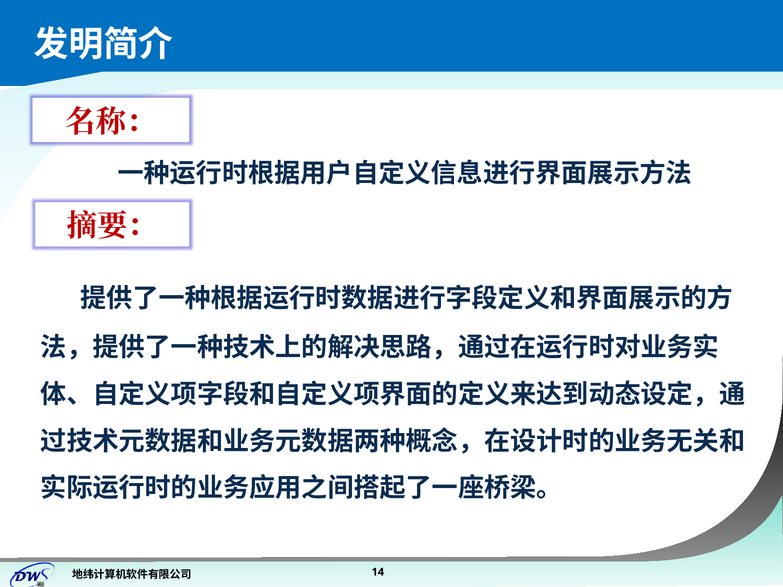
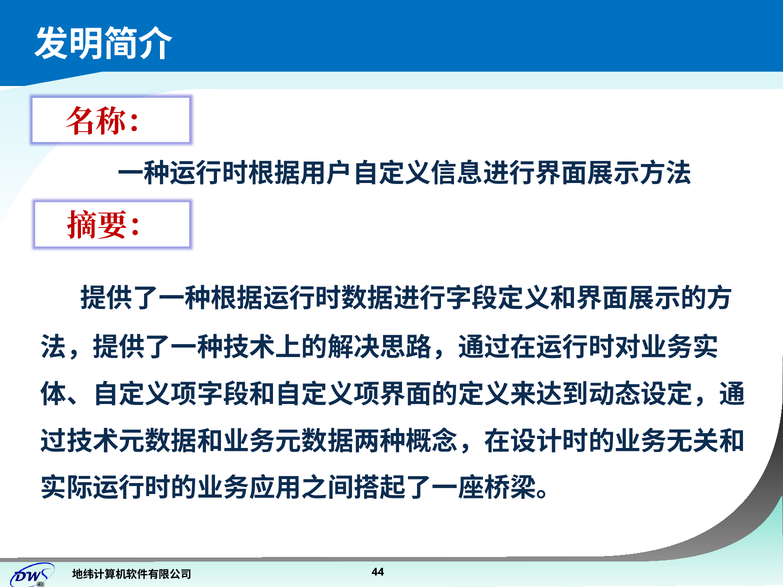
14: 14 -> 44 (378, 572)
